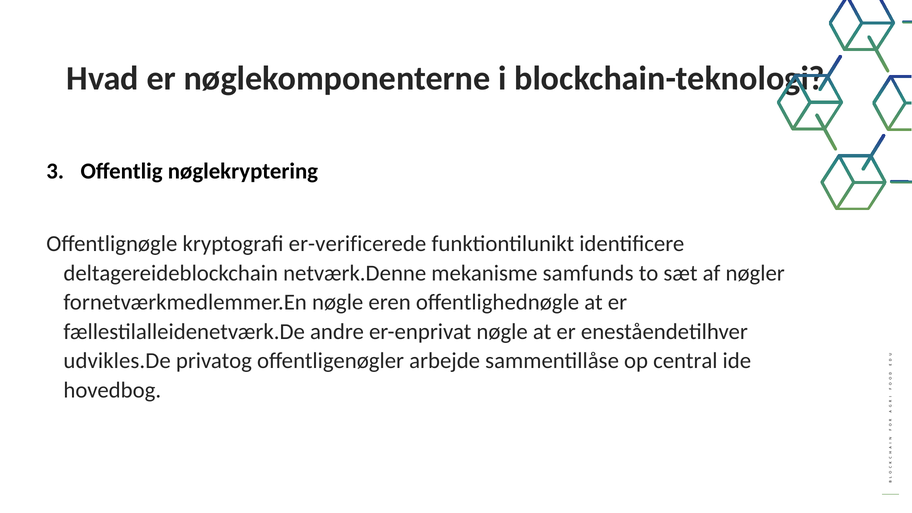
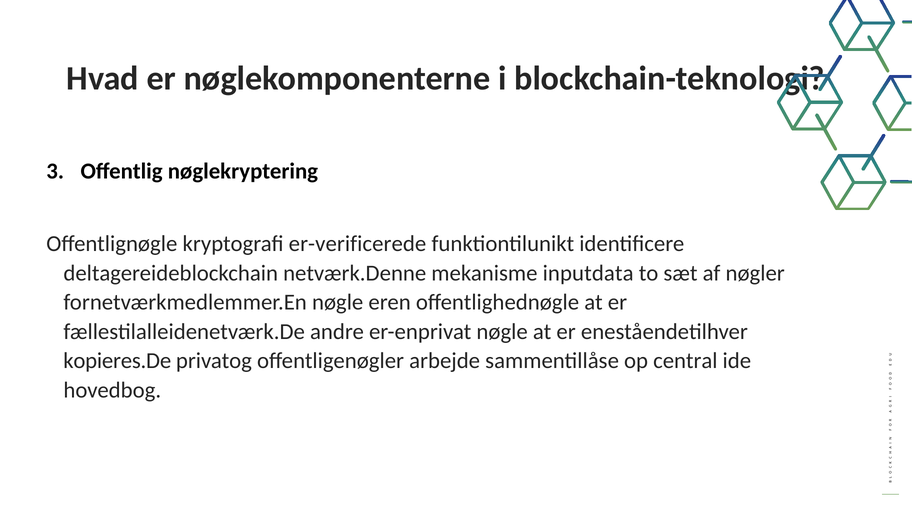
samfunds: samfunds -> inputdata (588, 273)
udvikles.De: udvikles.De -> kopieres.De (117, 361)
